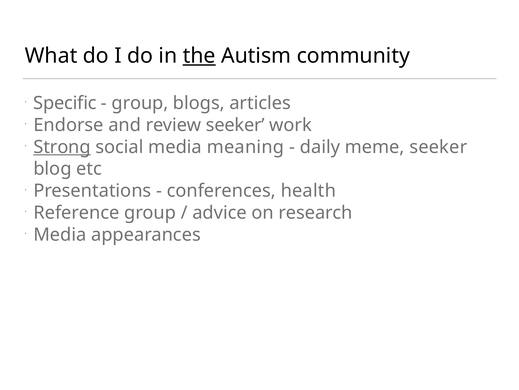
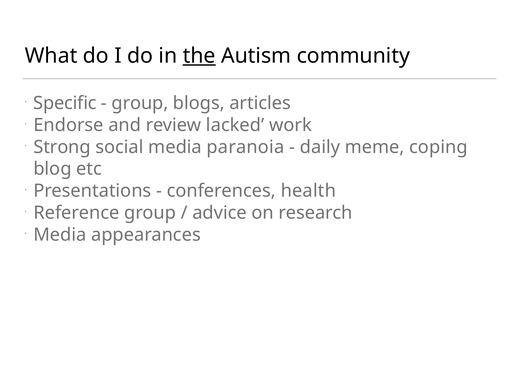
review seeker: seeker -> lacked (235, 125)
Strong underline: present -> none (62, 147)
meaning: meaning -> paranoia (245, 147)
meme seeker: seeker -> coping (438, 147)
